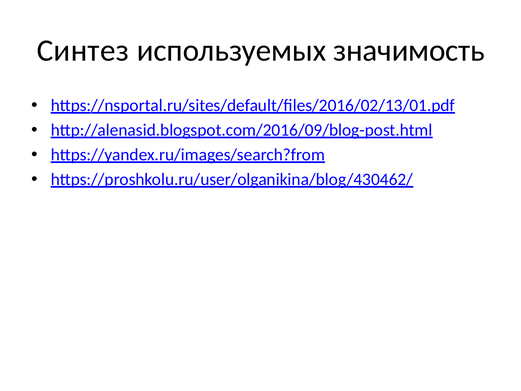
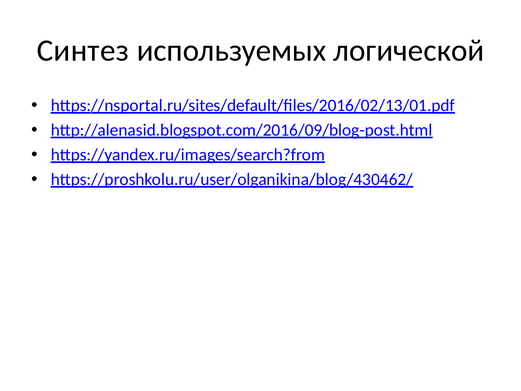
значимость: значимость -> логической (409, 50)
